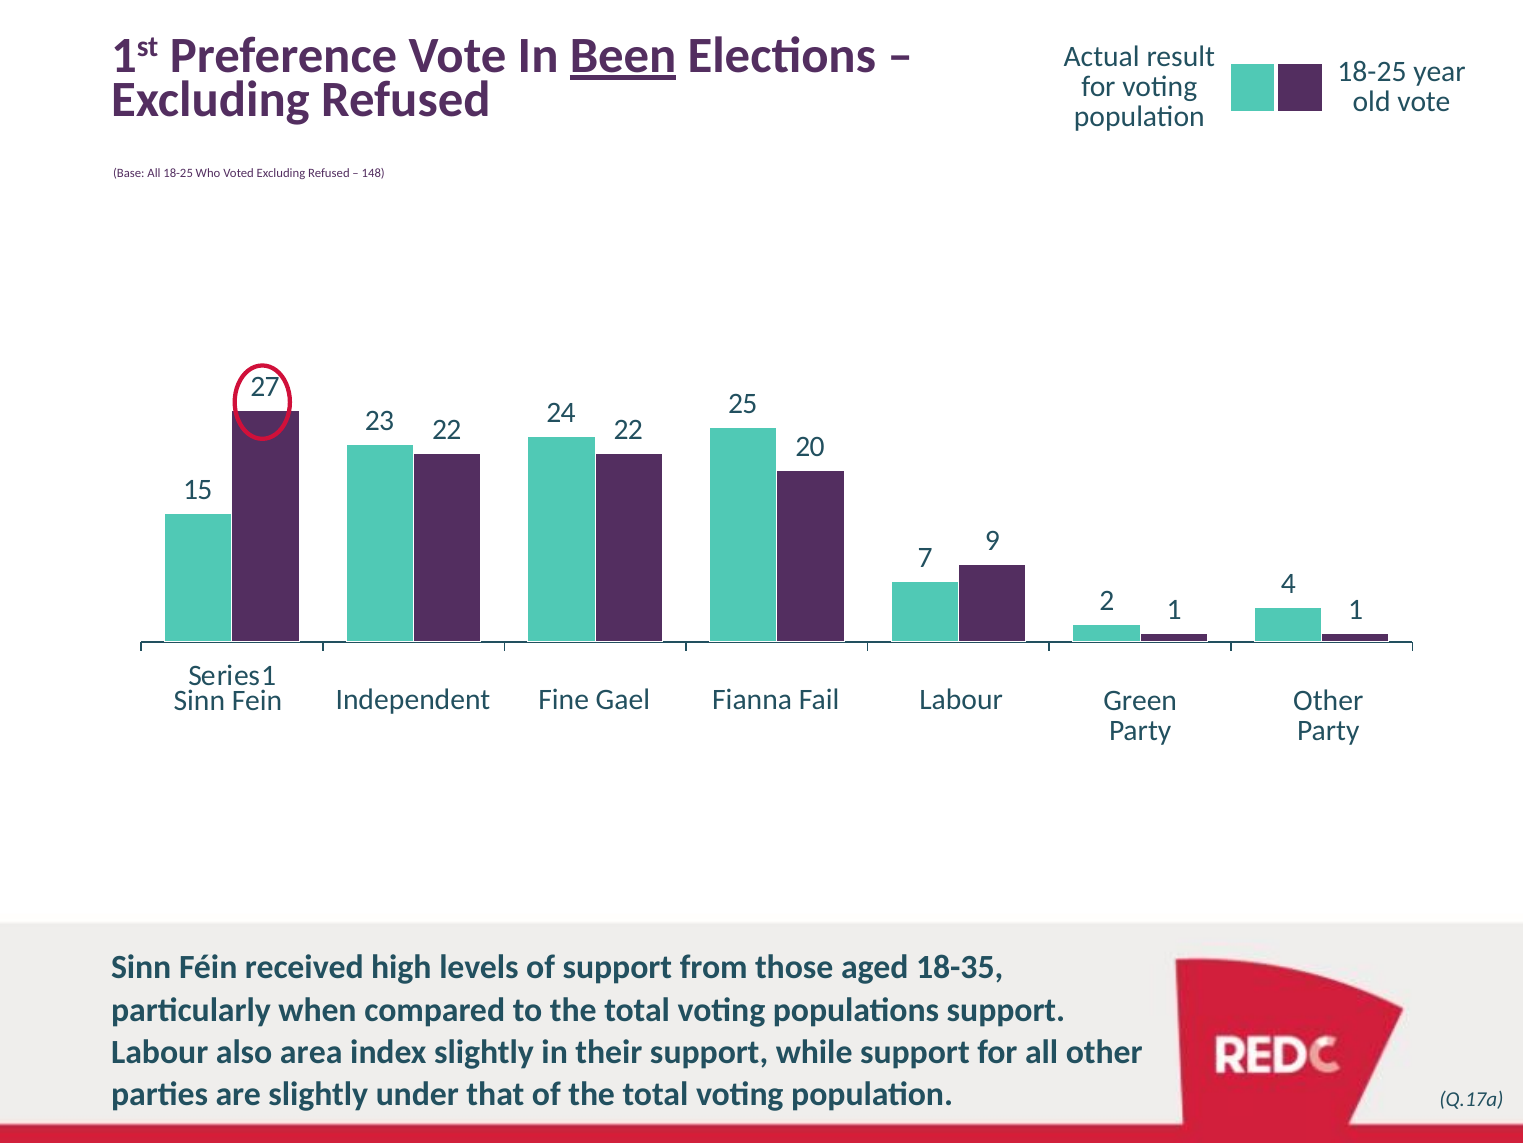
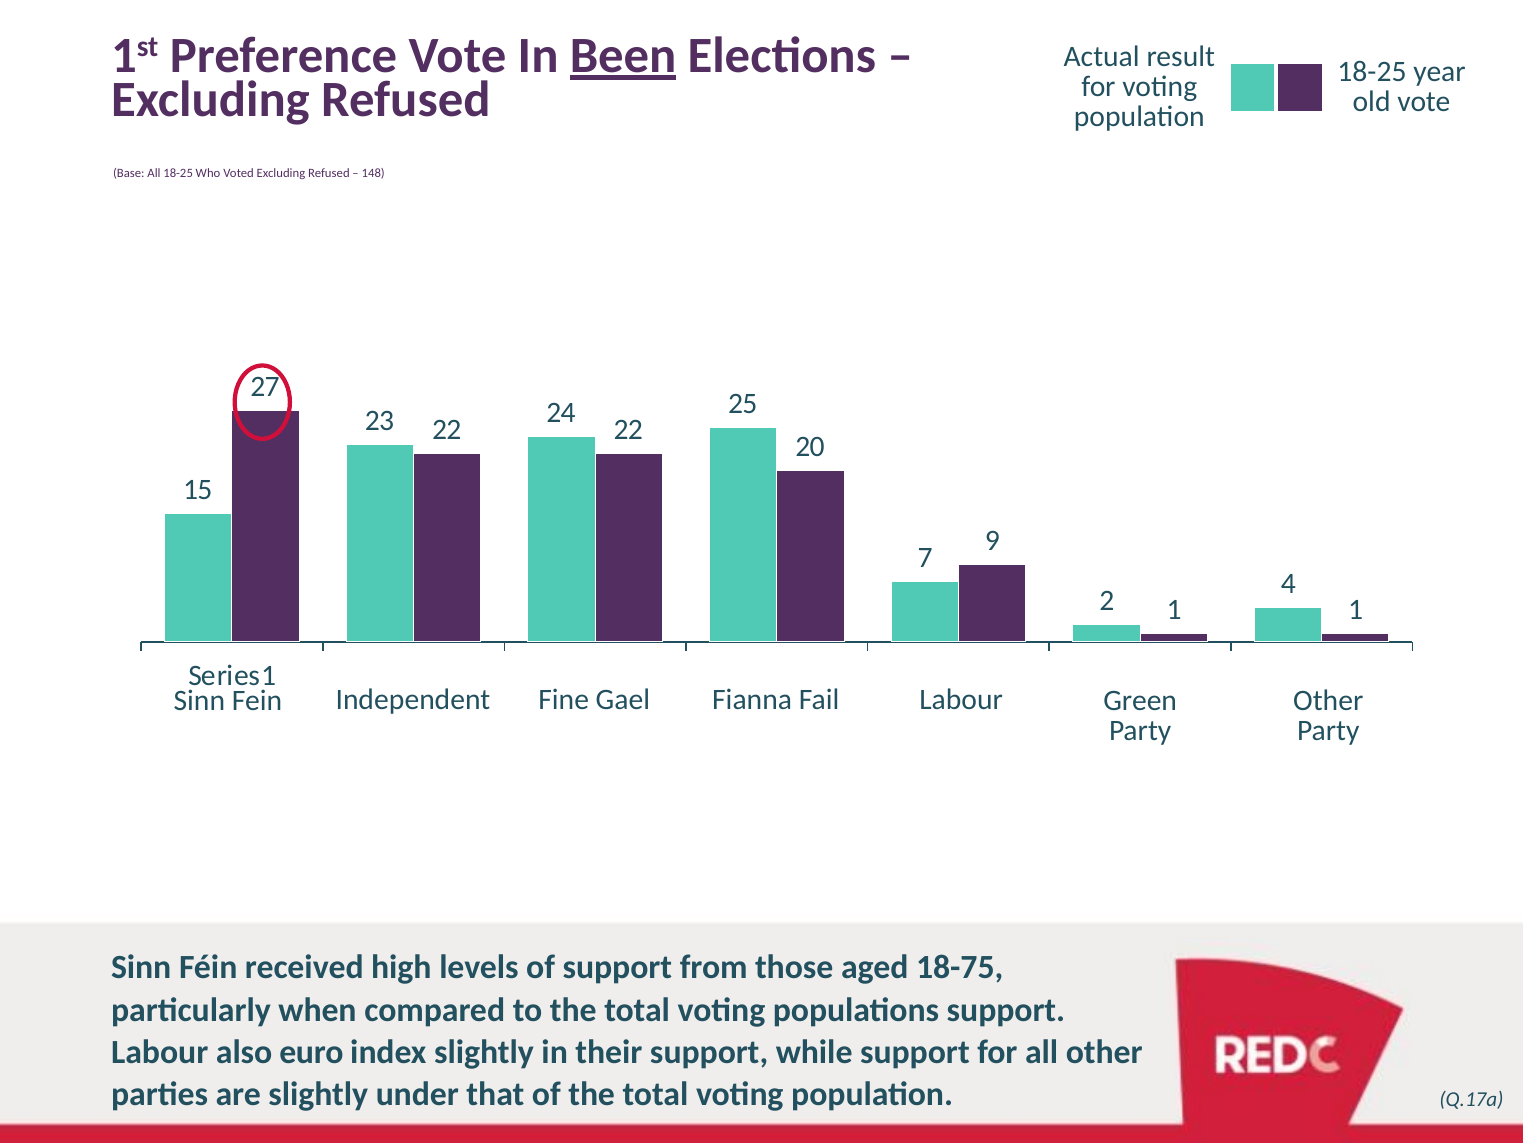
18-35: 18-35 -> 18-75 (960, 967)
area: area -> euro (311, 1052)
